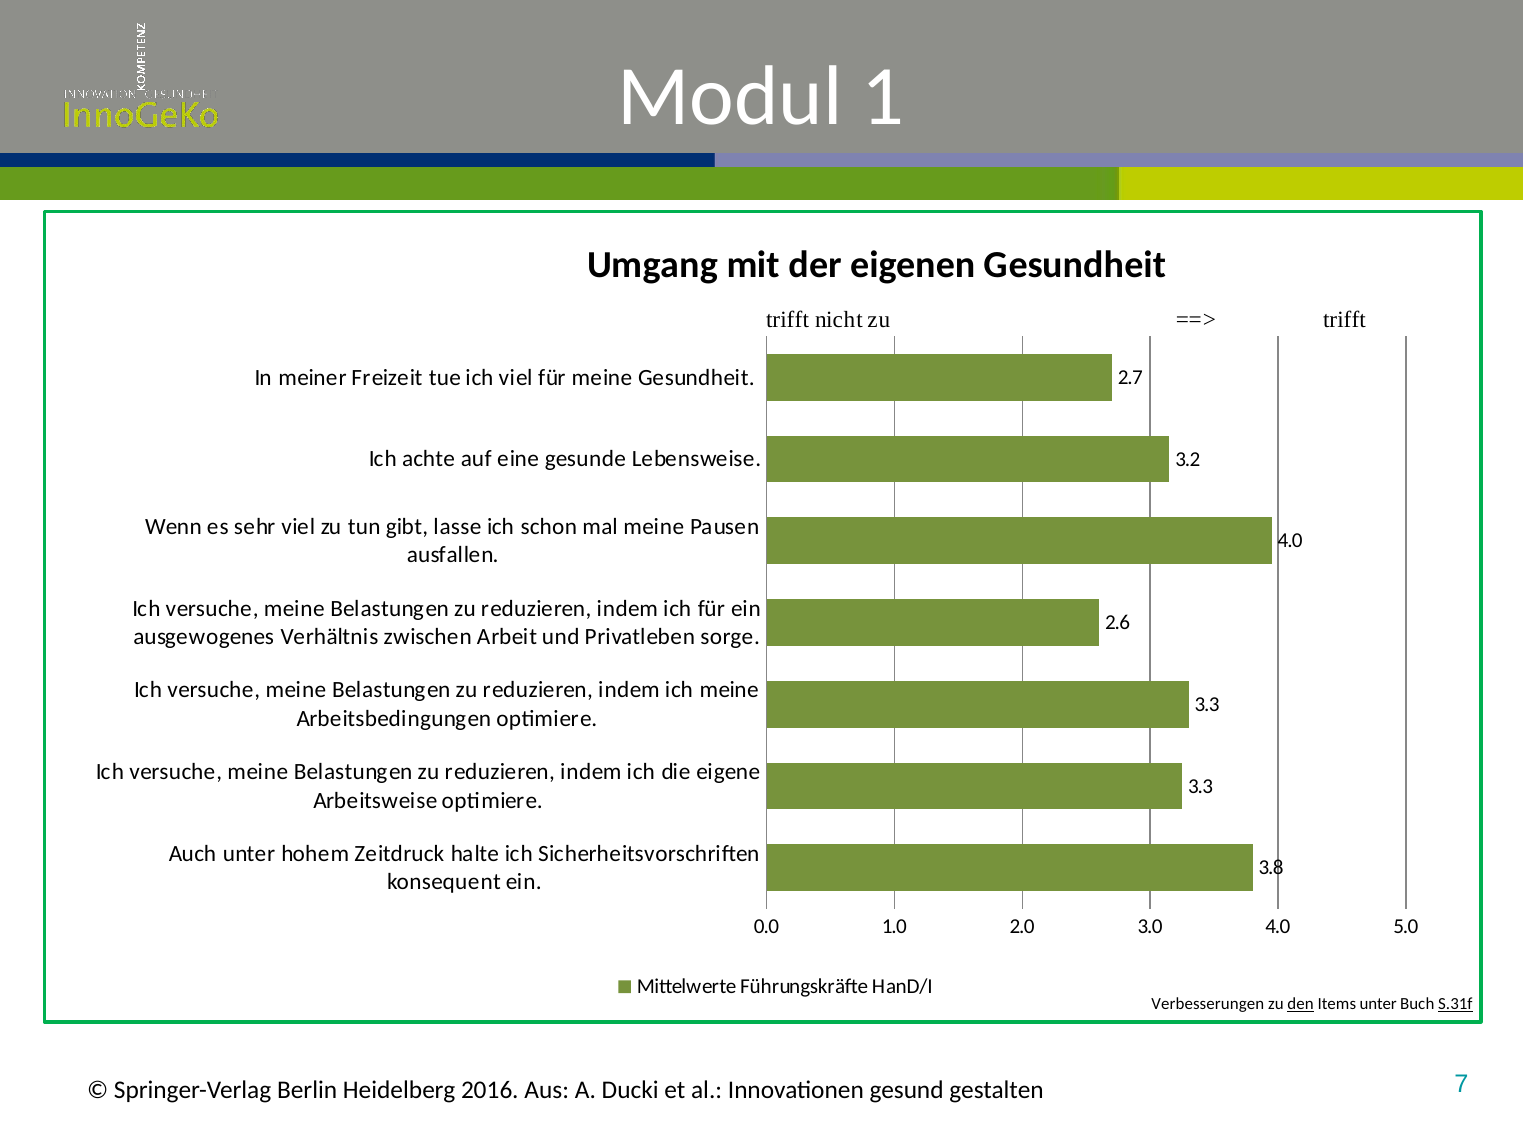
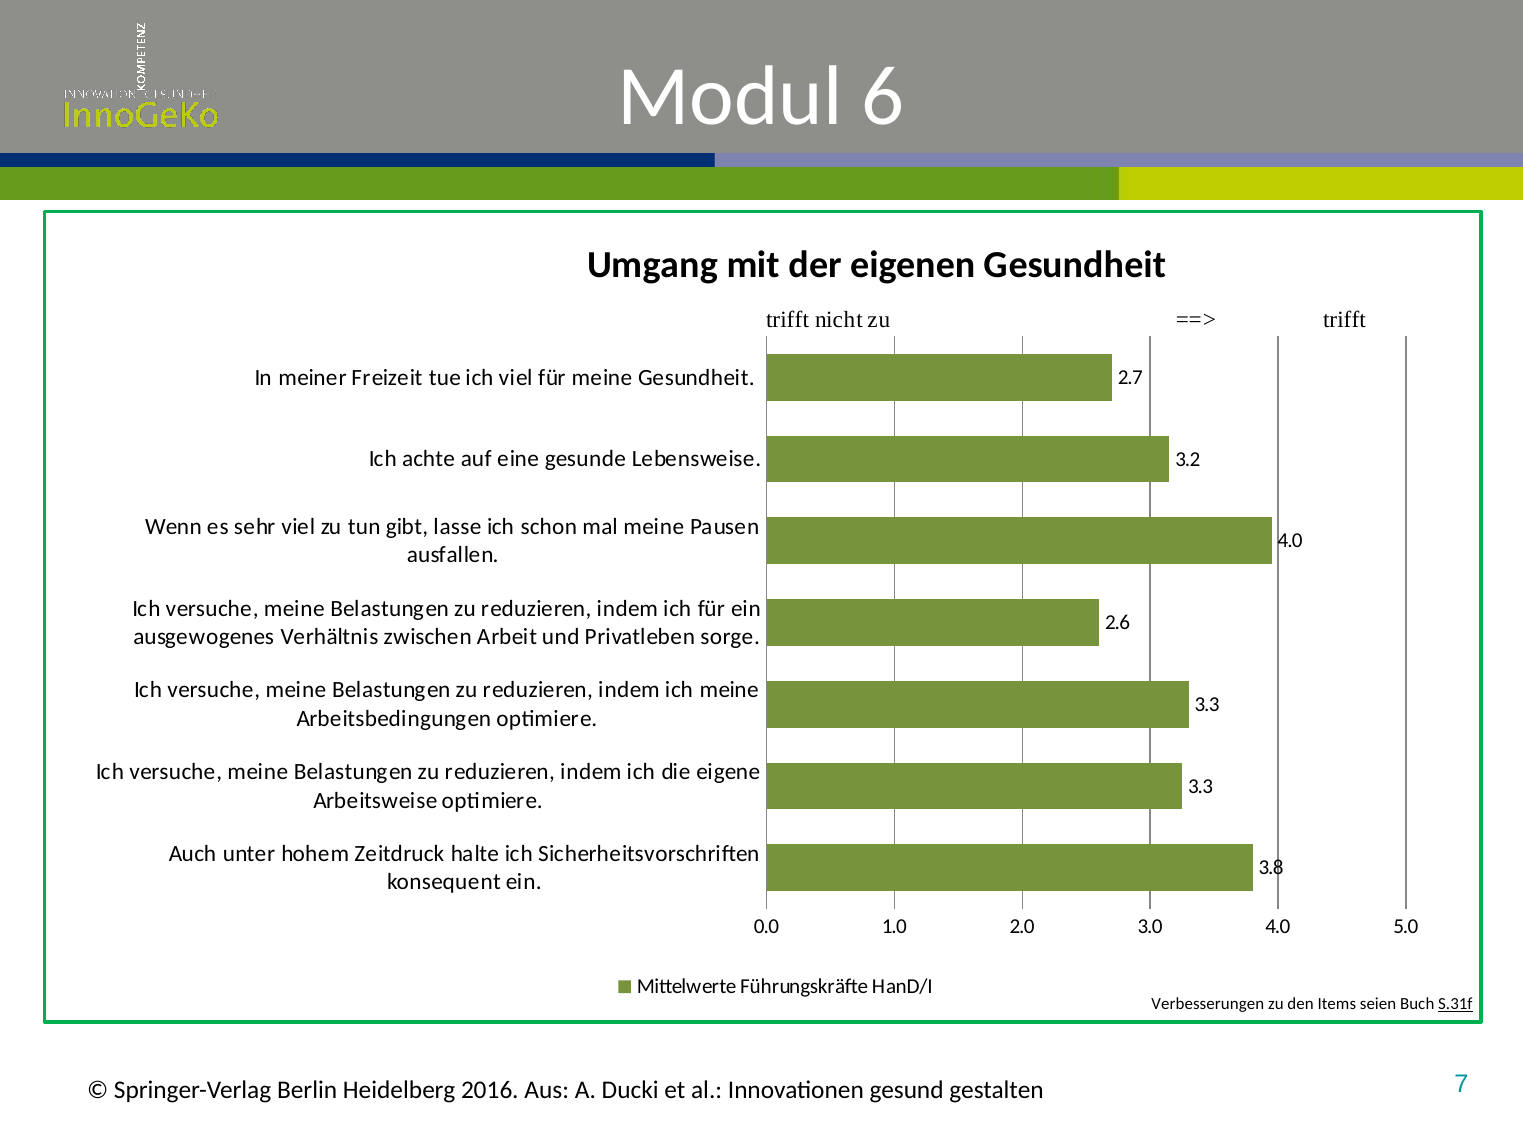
1: 1 -> 6 (883, 97)
den underline: present -> none (1301, 1003)
Items unter: unter -> seien (1378, 1003)
